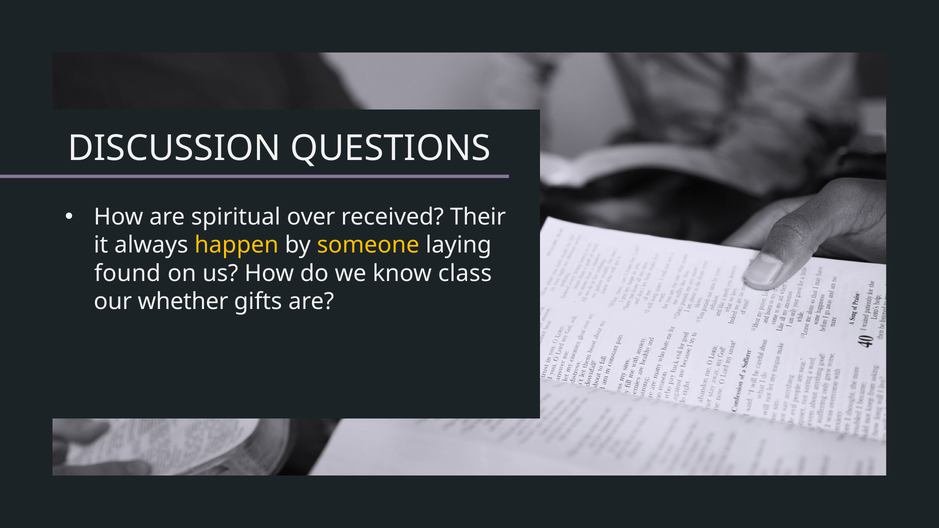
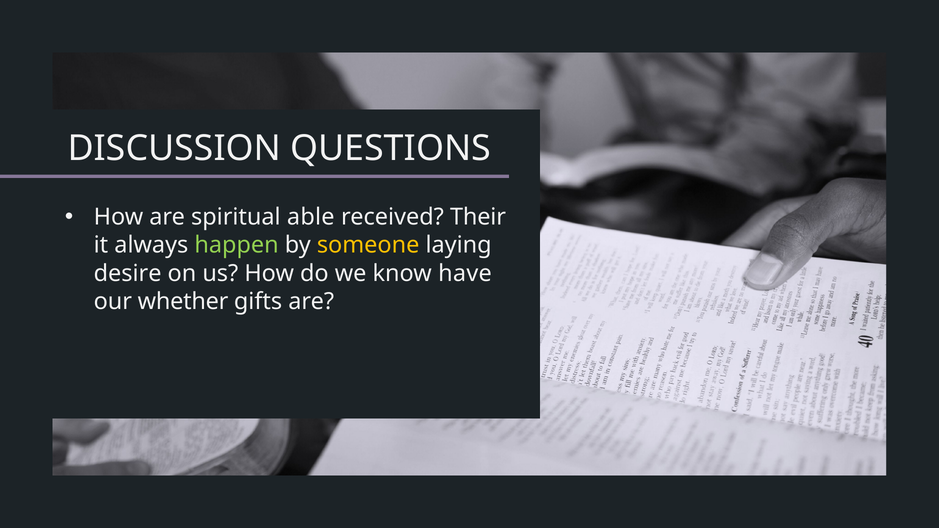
over: over -> able (311, 217)
happen colour: yellow -> light green (237, 245)
found: found -> desire (128, 273)
class: class -> have (465, 273)
